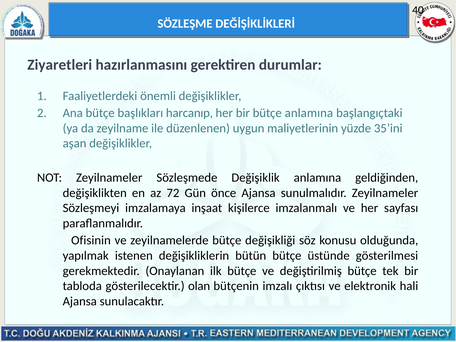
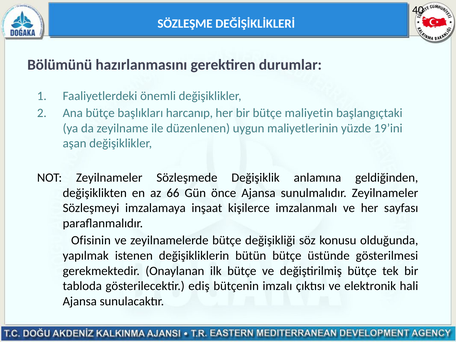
Ziyaretleri: Ziyaretleri -> Bölümünü (60, 65)
bütçe anlamına: anlamına -> maliyetin (309, 113)
35’ini: 35’ini -> 19’ini (388, 128)
72: 72 -> 66 (173, 193)
olan: olan -> ediş (199, 286)
